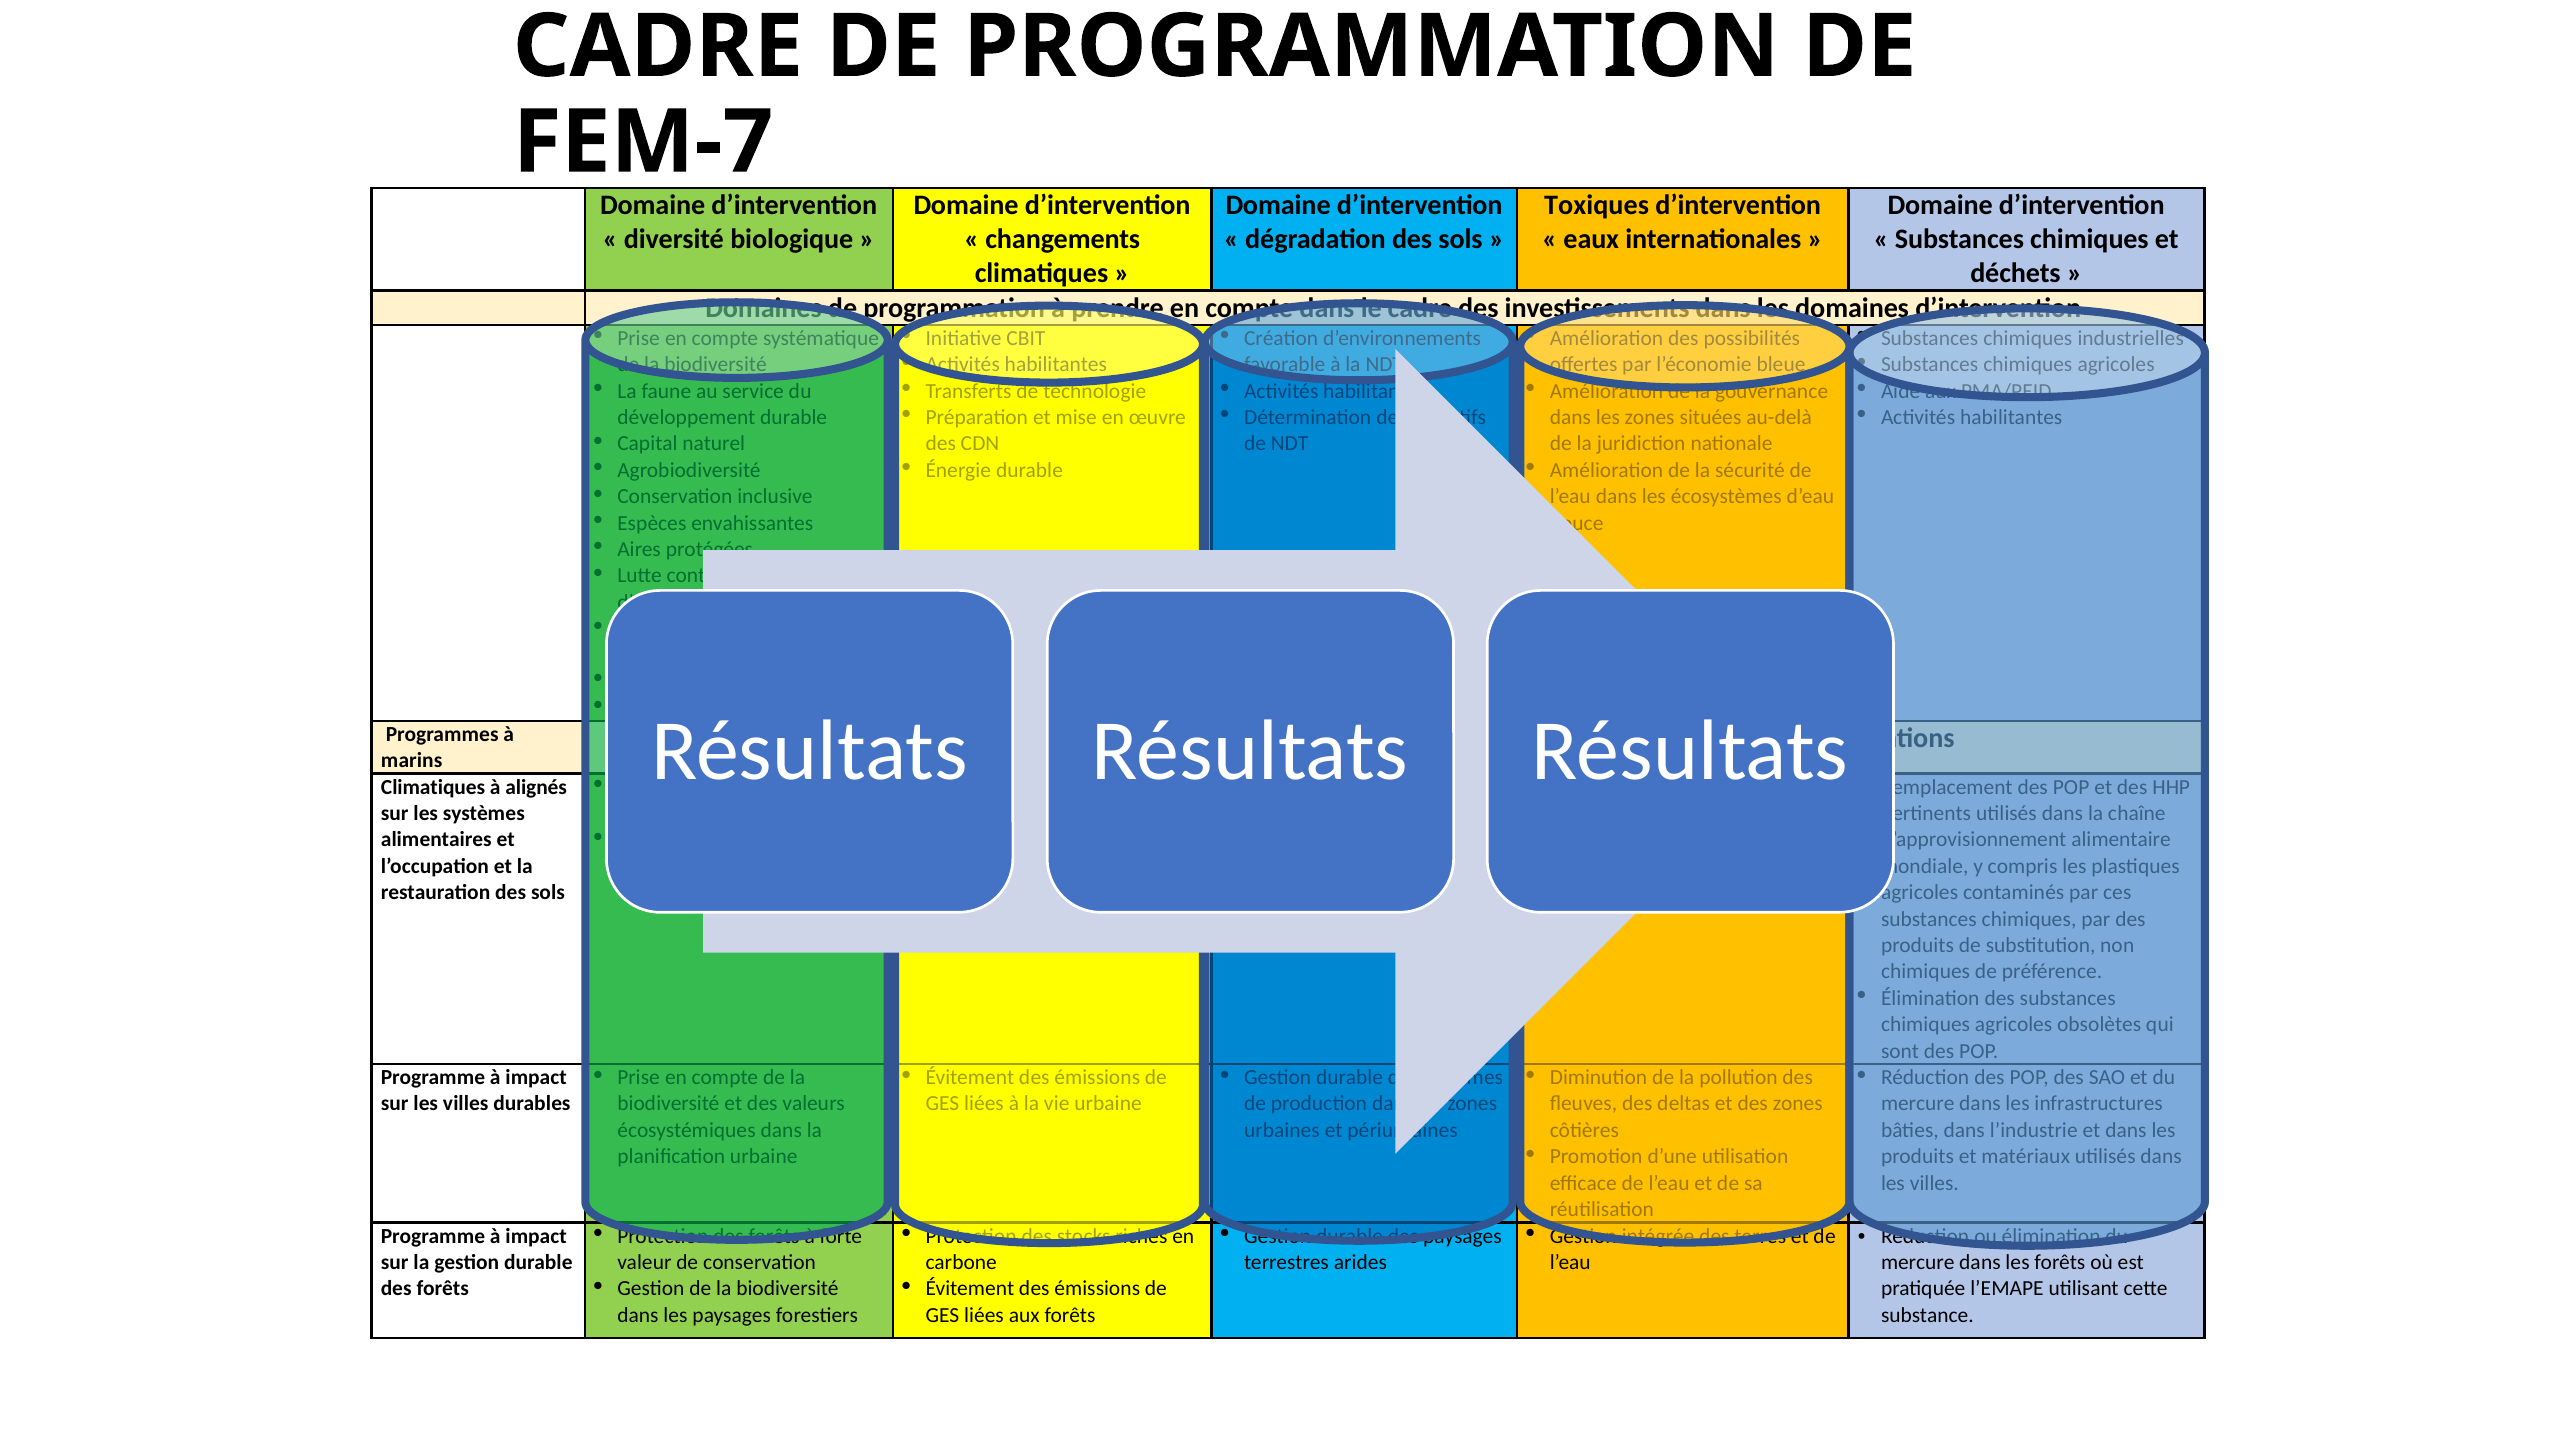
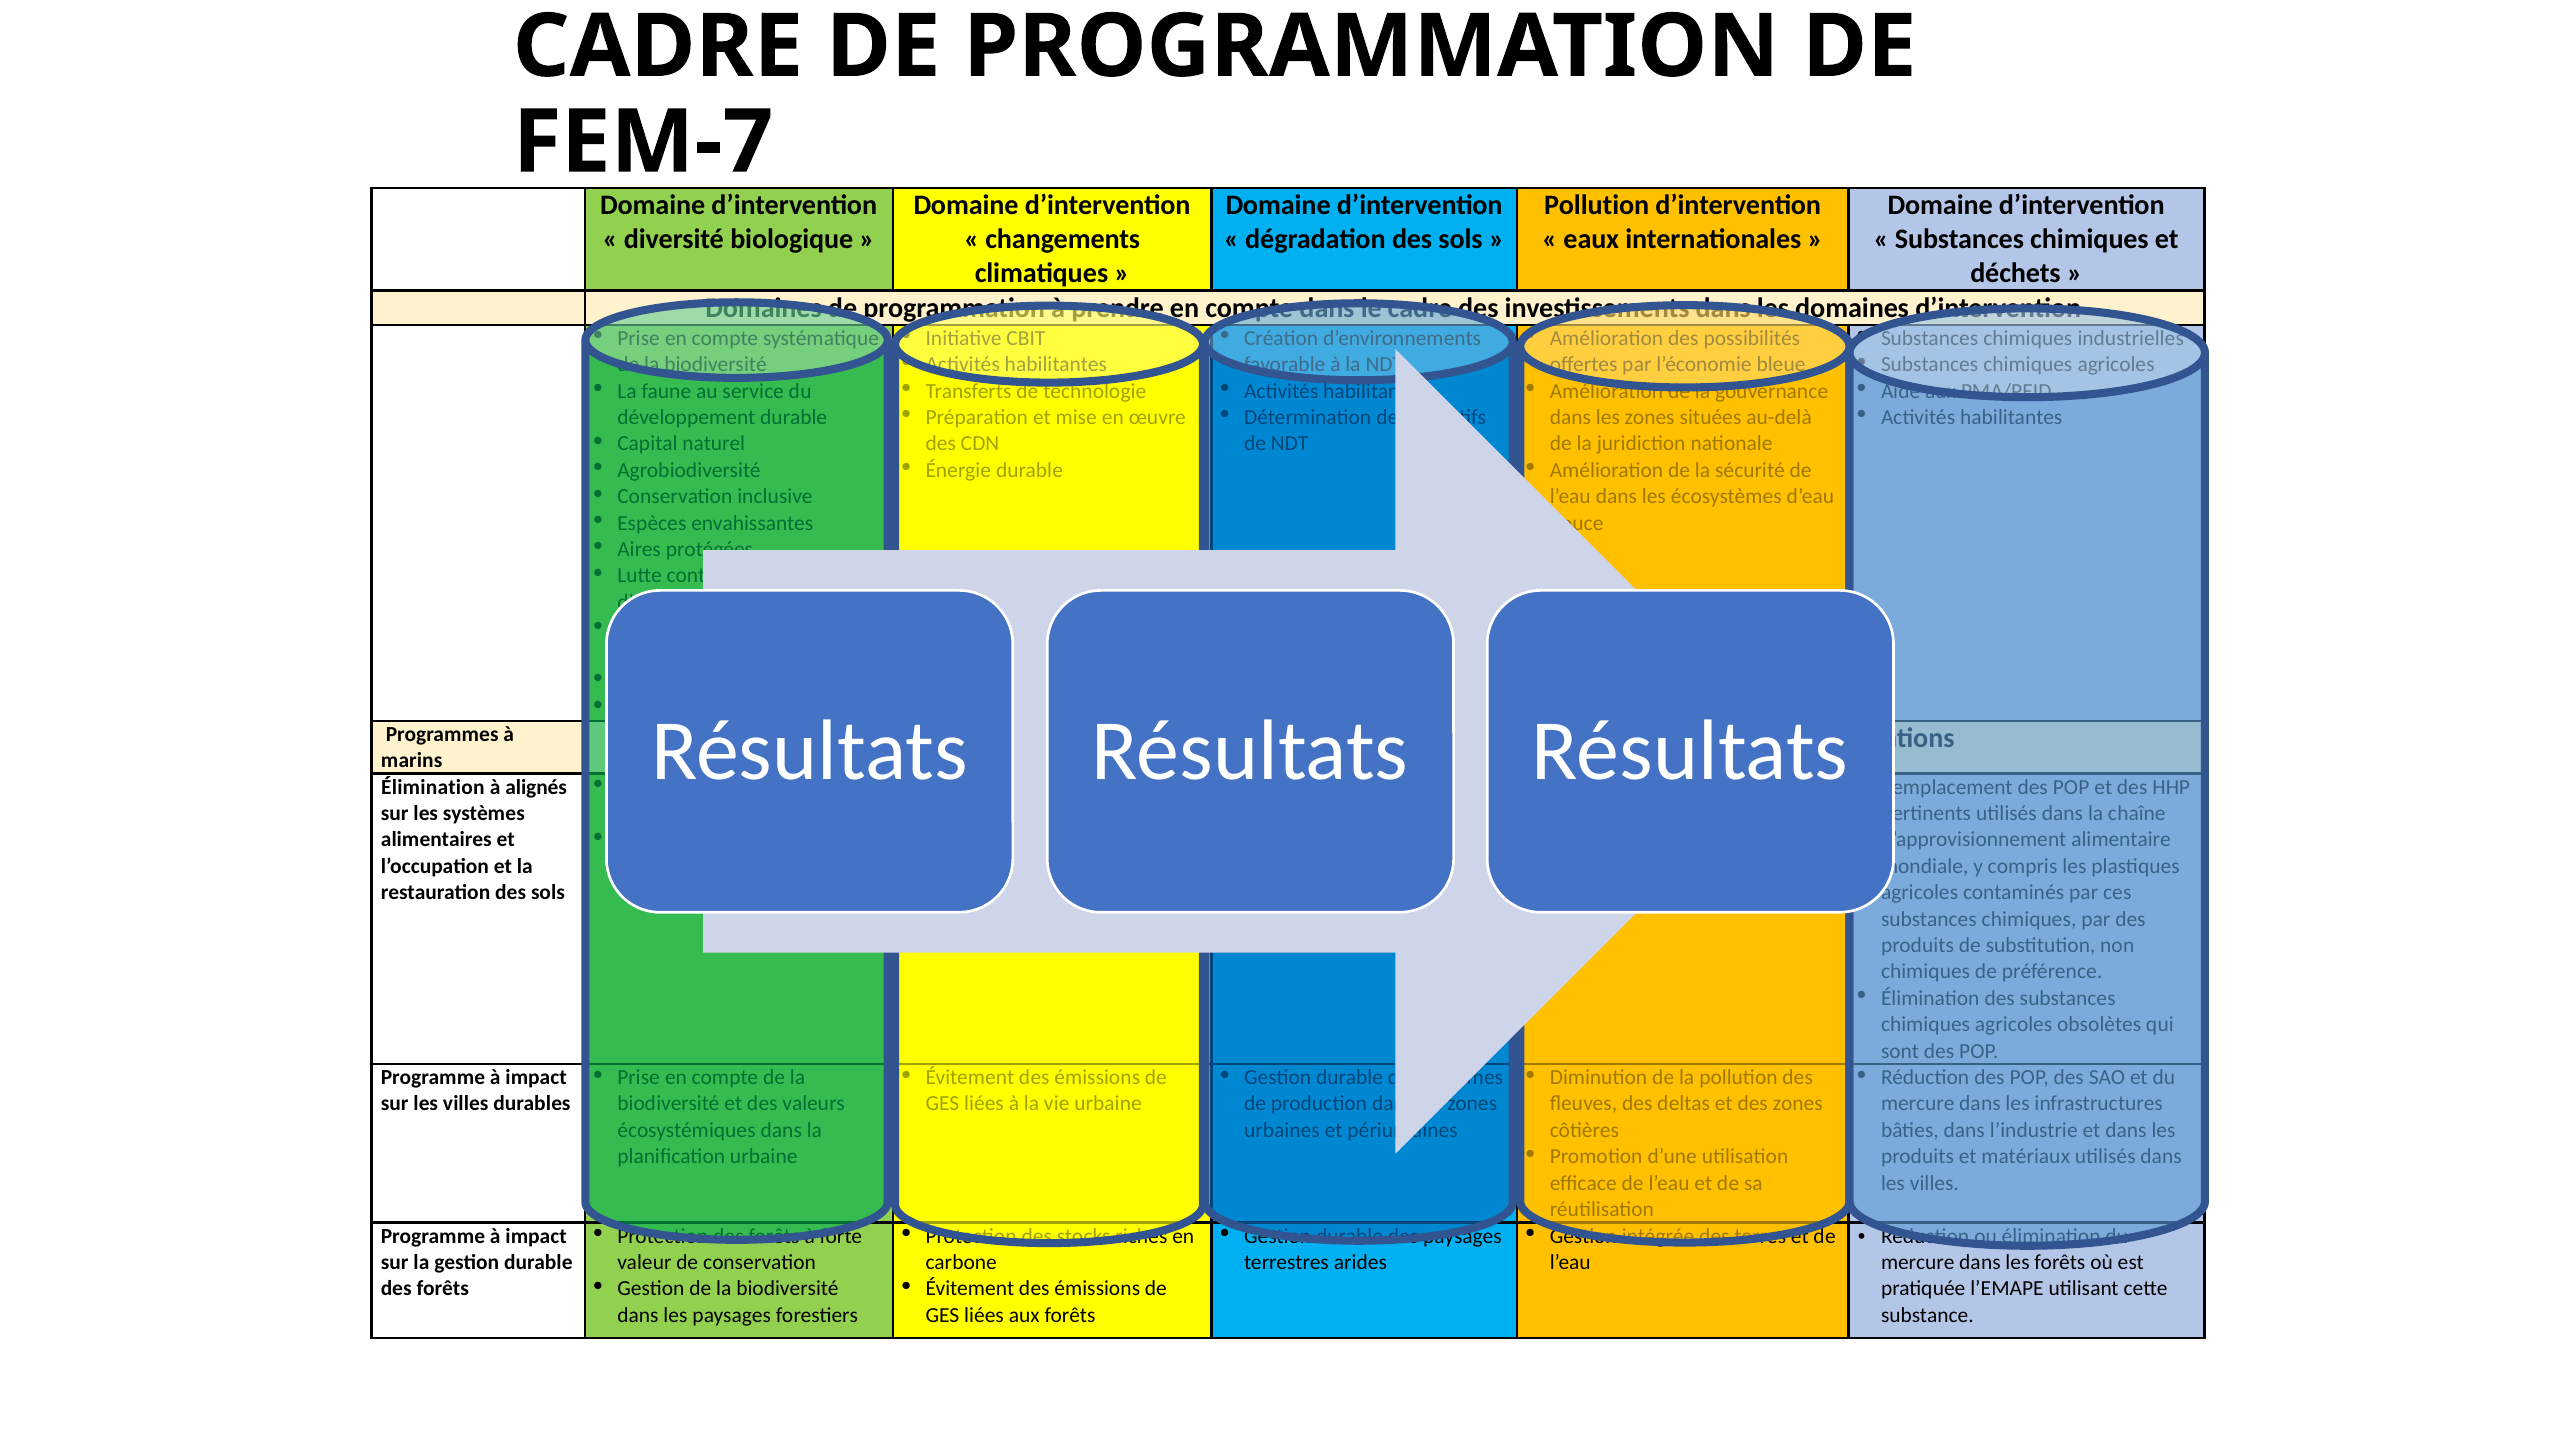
Toxiques: Toxiques -> Pollution (1597, 205)
Climatiques: Climatiques -> Élimination (433, 787)
